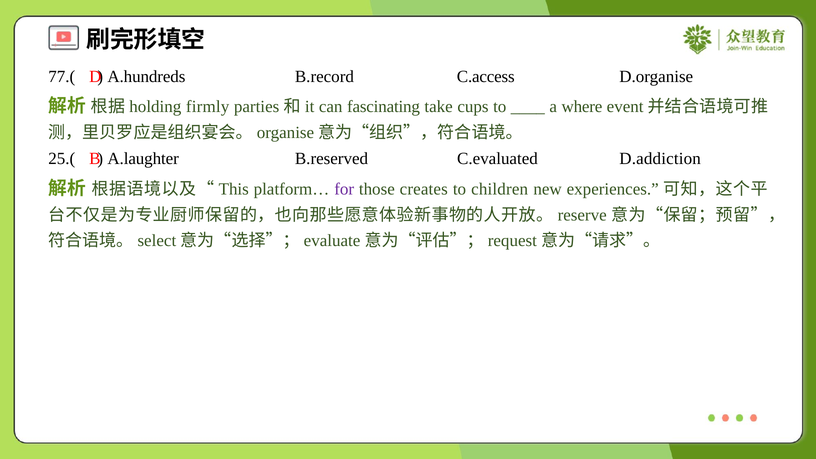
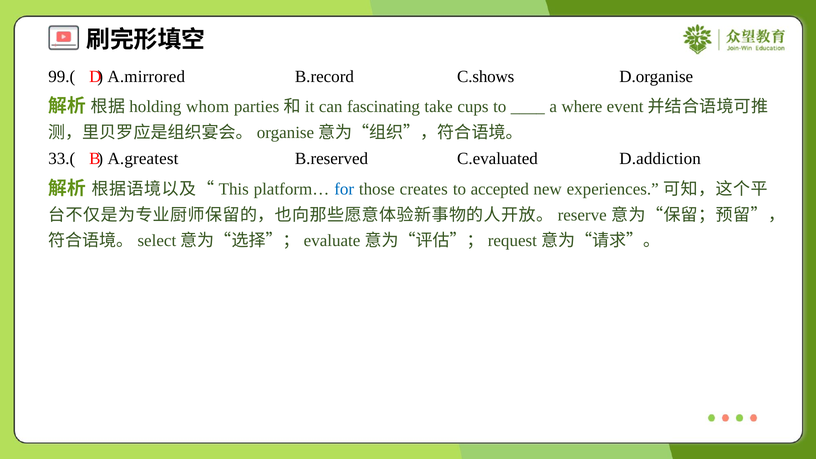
77.(: 77.( -> 99.( (62, 76)
A.hundreds: A.hundreds -> A.mirrored (146, 76)
C.access: C.access -> C.shows (486, 76)
firmly: firmly -> whom (208, 107)
25.(: 25.( -> 33.( (62, 159)
A.laughter: A.laughter -> A.greatest (143, 159)
for colour: purple -> blue (344, 189)
children: children -> accepted (500, 189)
